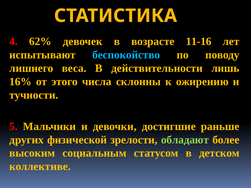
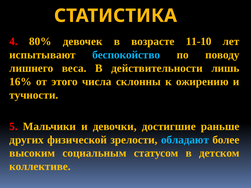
62%: 62% -> 80% (40, 42)
11-16: 11-16 -> 11-10 (199, 42)
обладают colour: light green -> light blue (185, 140)
